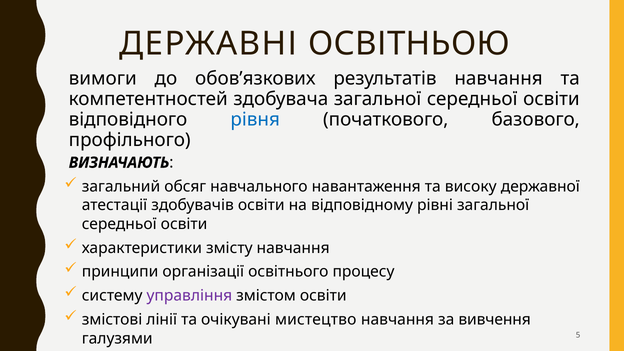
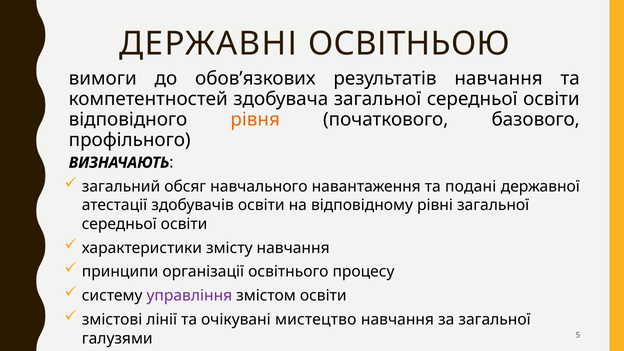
рівня colour: blue -> orange (255, 119)
високу: високу -> подані (471, 187)
за вивчення: вивчення -> загальної (495, 320)
